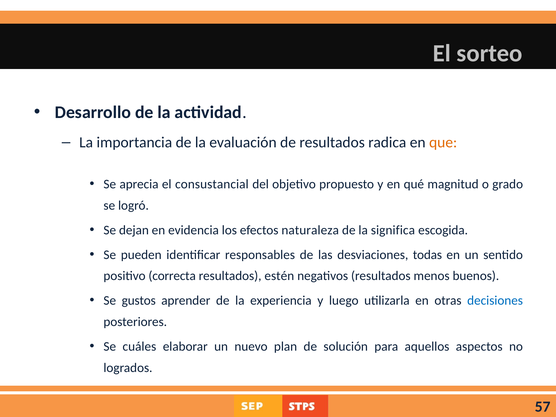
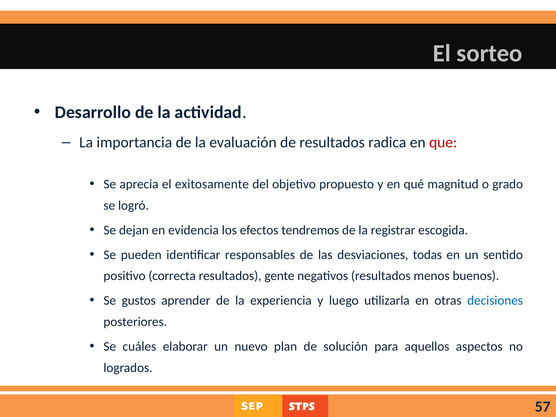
que colour: orange -> red (443, 143)
consustancial: consustancial -> exitosamente (212, 184)
naturaleza: naturaleza -> tendremos (310, 230)
significa: significa -> registrar (393, 230)
estén: estén -> gente (279, 276)
